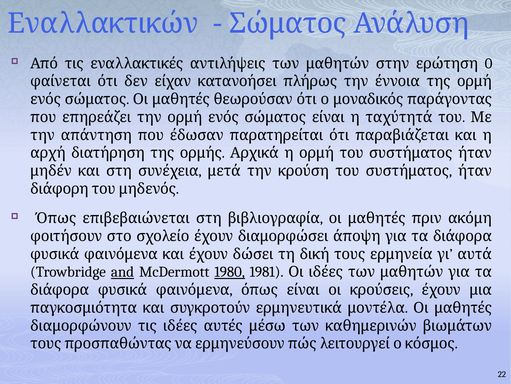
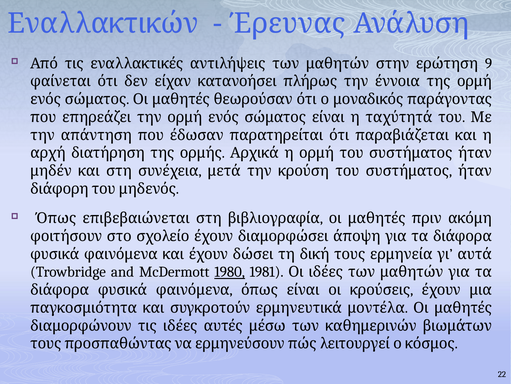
Σώματος: Σώματος -> Έρευνας (288, 23)
0: 0 -> 9 (488, 63)
and underline: present -> none (122, 272)
